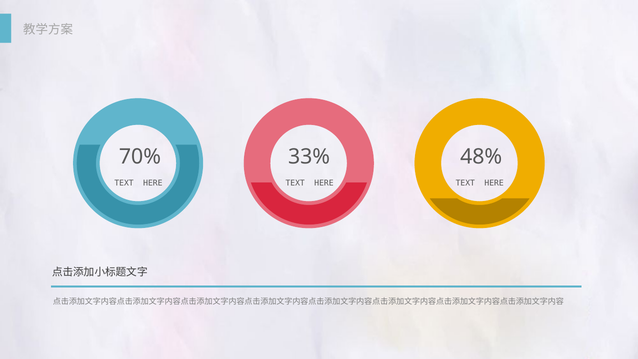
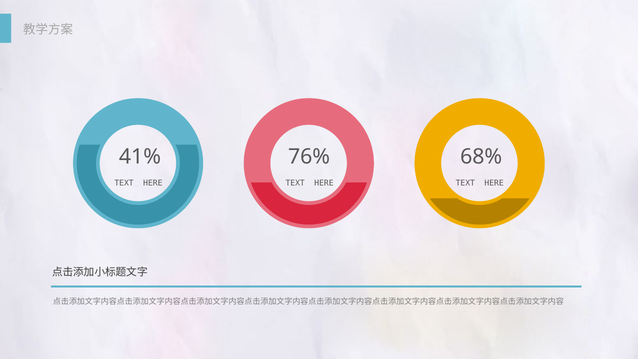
70%: 70% -> 41% (140, 157)
33%: 33% -> 76% (309, 157)
48%: 48% -> 68% (481, 157)
